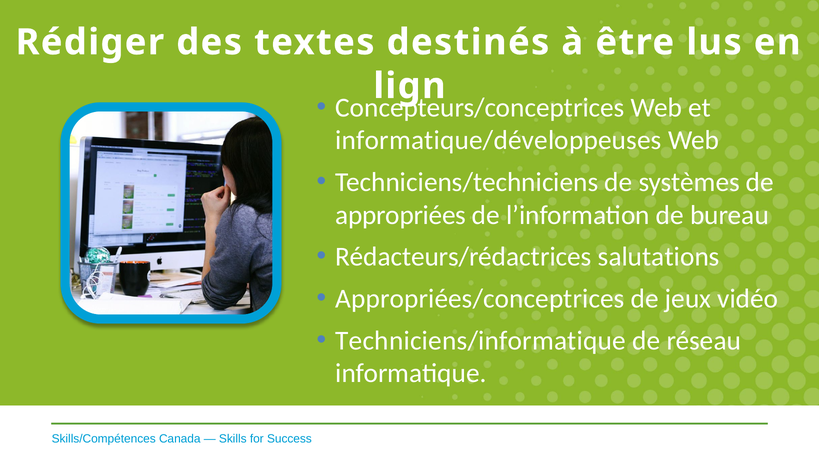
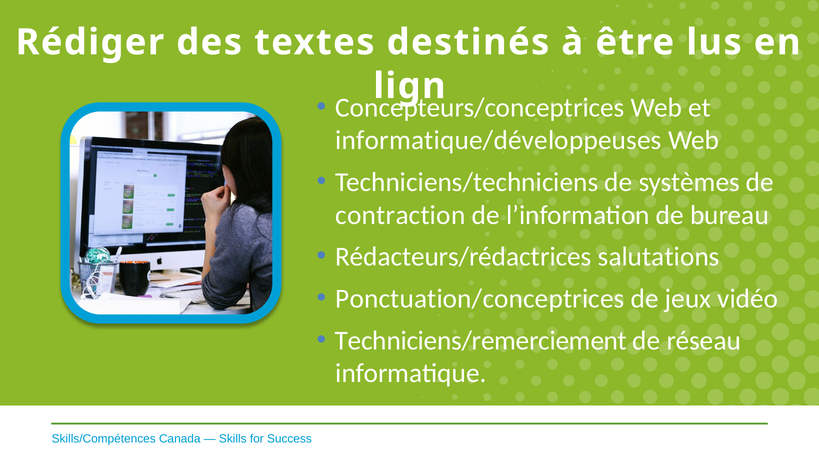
appropriées: appropriées -> contraction (400, 215)
Appropriées/conceptrices: Appropriées/conceptrices -> Ponctuation/conceptrices (480, 299)
Techniciens/informatique: Techniciens/informatique -> Techniciens/remerciement (481, 340)
